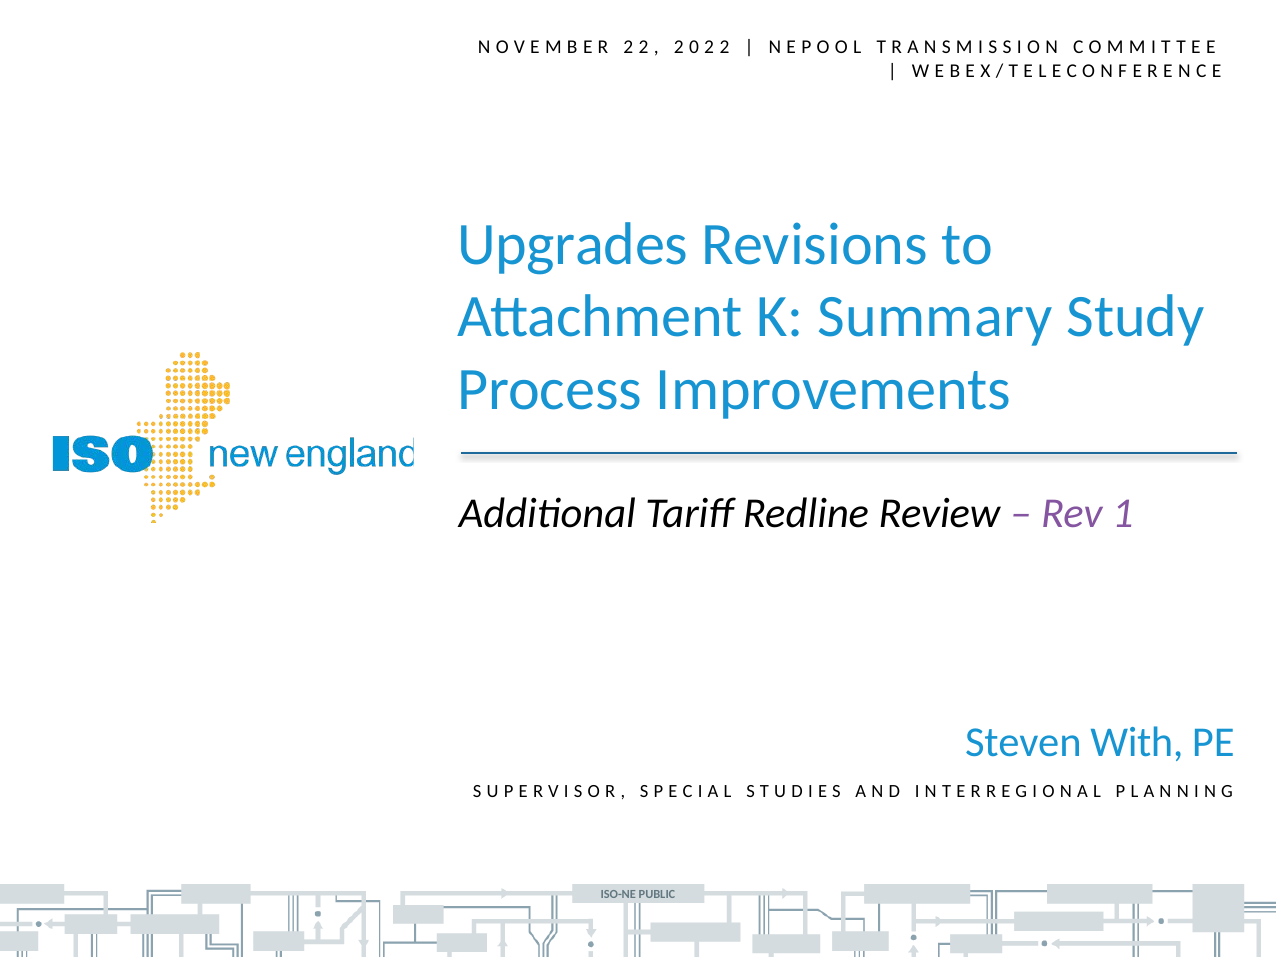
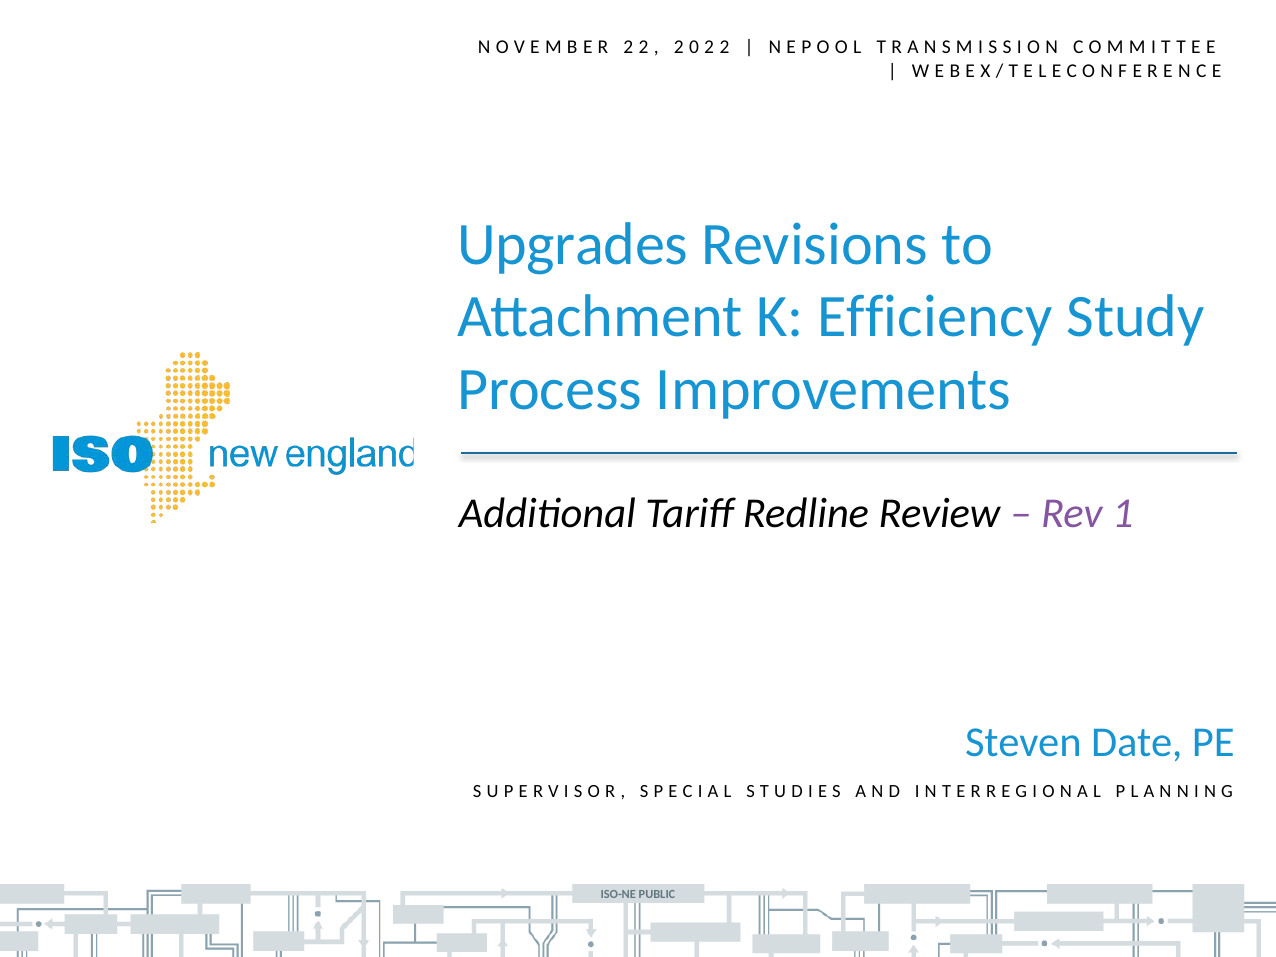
Summary: Summary -> Efficiency (935, 317)
With: With -> Date (1137, 742)
